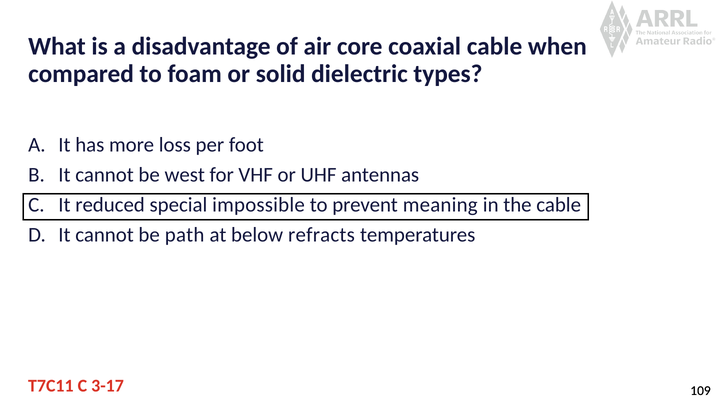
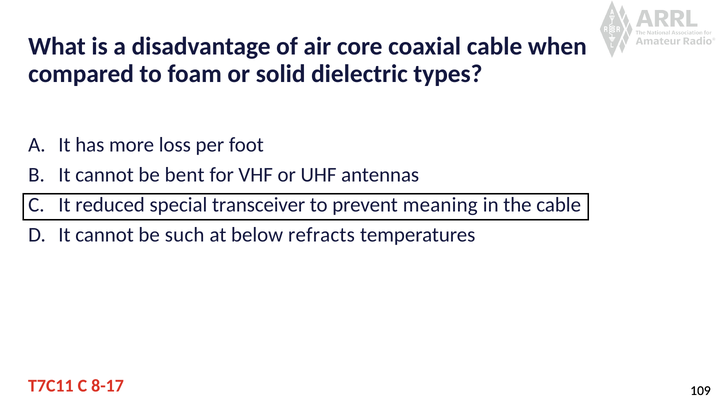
west: west -> bent (185, 175)
impossible: impossible -> transceiver (259, 205)
path: path -> such (185, 235)
3-17: 3-17 -> 8-17 (108, 386)
